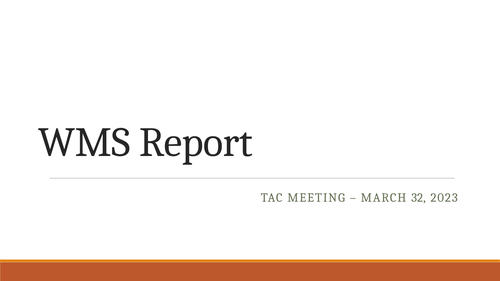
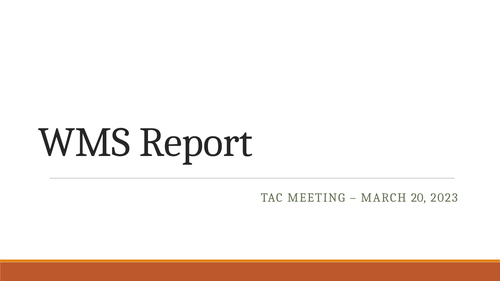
32: 32 -> 20 (419, 198)
